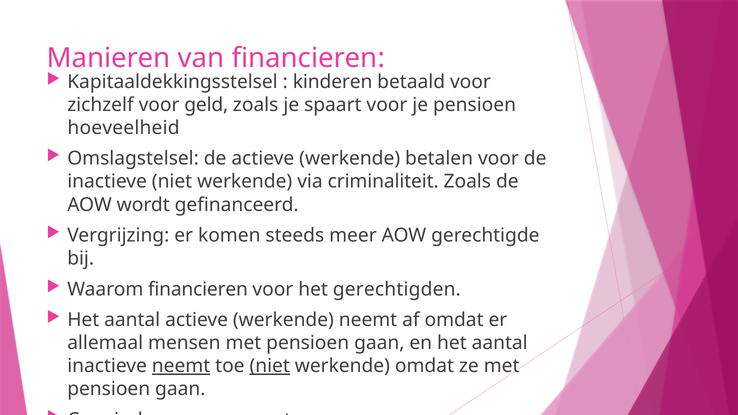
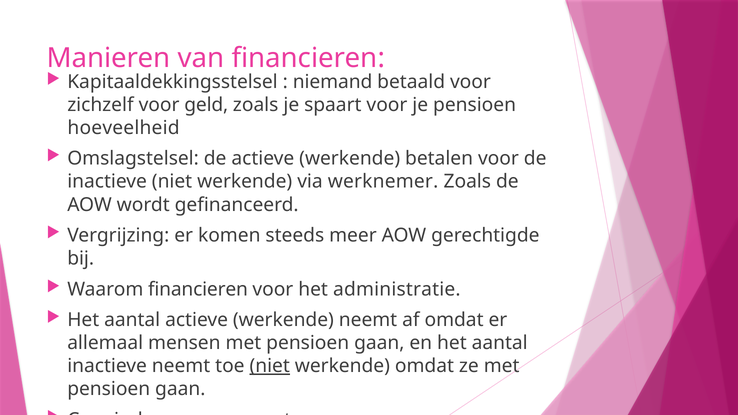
kinderen: kinderen -> niemand (333, 82)
criminaliteit: criminaliteit -> werknemer (383, 182)
gerechtigden: gerechtigden -> administratie (397, 289)
neemt underline: present -> none (181, 366)
